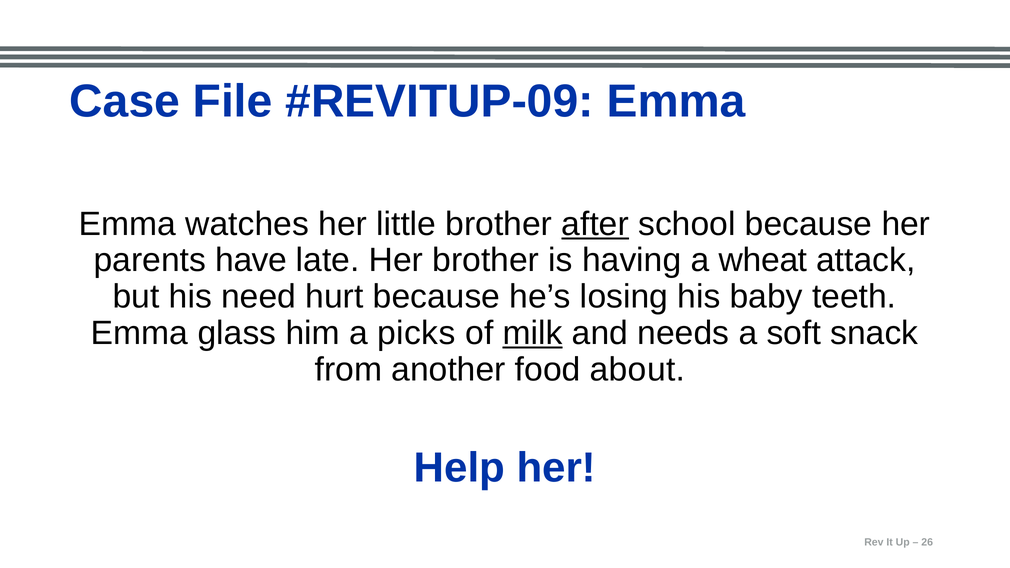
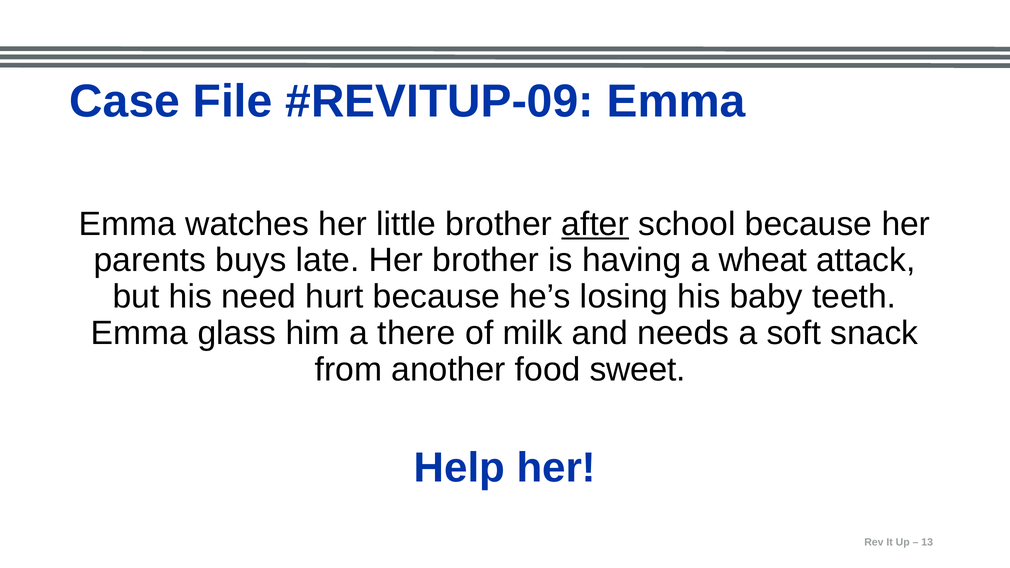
have: have -> buys (251, 260)
picks: picks -> there (416, 333)
milk underline: present -> none (533, 333)
about: about -> sweet (638, 370)
26: 26 -> 13 (927, 542)
